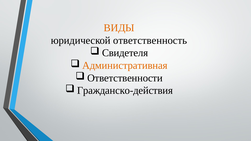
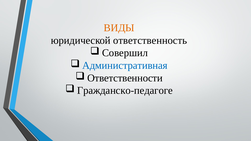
Свидетеля: Свидетеля -> Совершил (125, 53)
Административная colour: orange -> blue (125, 66)
Гражданско-действия: Гражданско-действия -> Гражданско-педагоге (125, 91)
